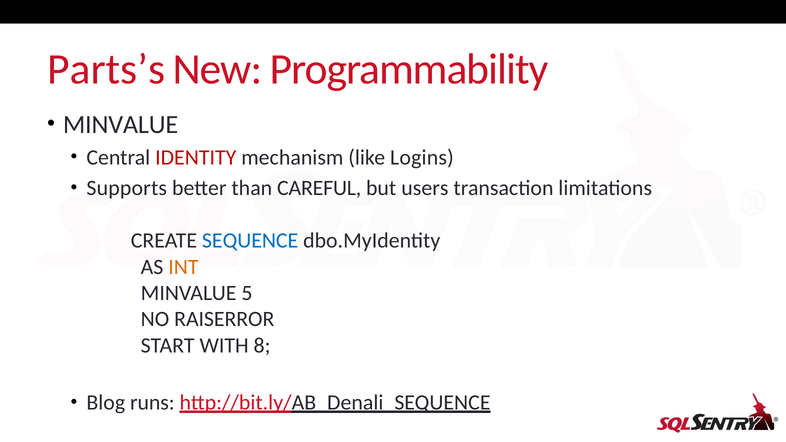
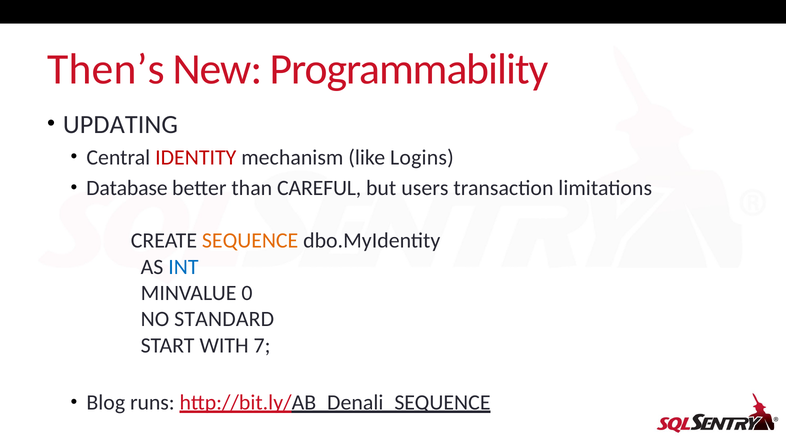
Parts’s: Parts’s -> Then’s (106, 69)
MINVALUE: MINVALUE -> UPDATING (120, 125)
Supports: Supports -> Database (127, 188)
SEQUENCE colour: blue -> orange (250, 241)
INT colour: orange -> blue (183, 267)
5: 5 -> 0 (247, 293)
RAISERROR: RAISERROR -> STANDARD (224, 319)
8: 8 -> 7 (262, 346)
